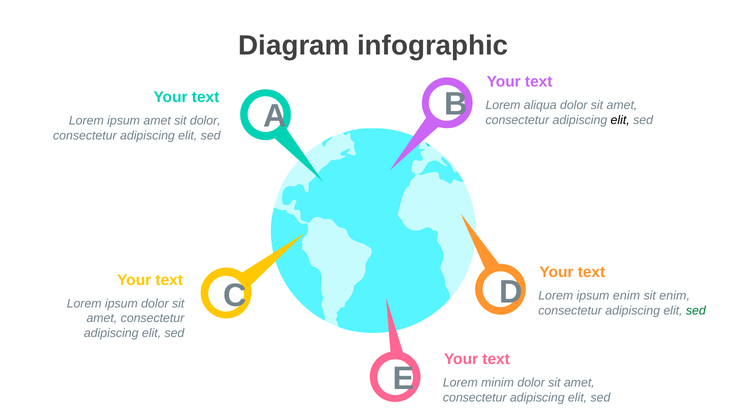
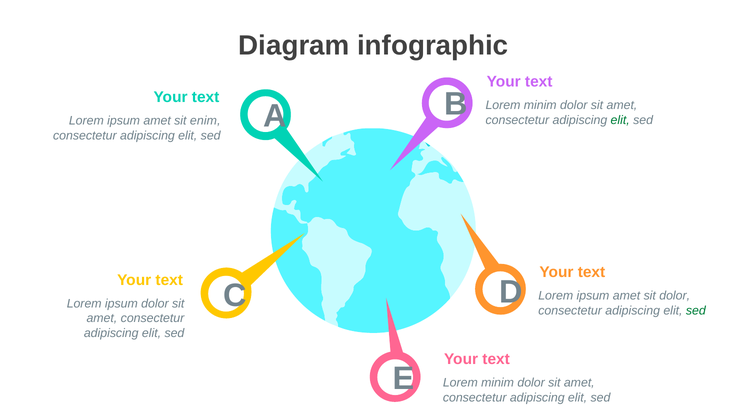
aliqua: aliqua -> minim (540, 105)
elit colour: black -> green (620, 120)
sit dolor: dolor -> enim (205, 121)
enim: enim -> amet (627, 296)
sit enim: enim -> dolor (675, 296)
